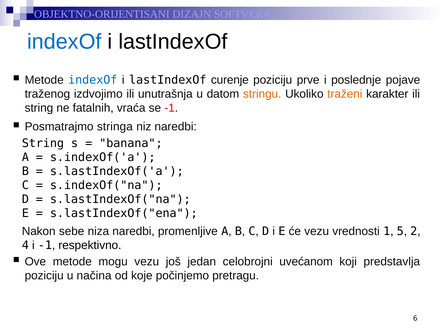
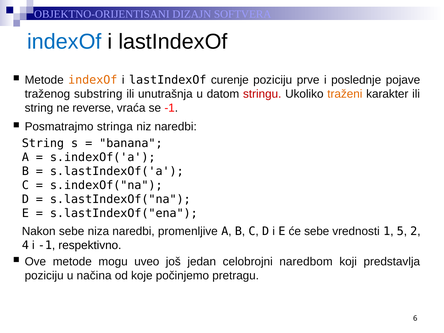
indexOf colour: blue -> orange (93, 80)
izdvojimo: izdvojimo -> substring (98, 94)
stringu colour: orange -> red (262, 94)
fatalnih: fatalnih -> reverse (93, 108)
će vezu: vezu -> sebe (317, 231)
mogu vezu: vezu -> uveo (147, 262)
uvećanom: uvećanom -> naredbom (306, 262)
